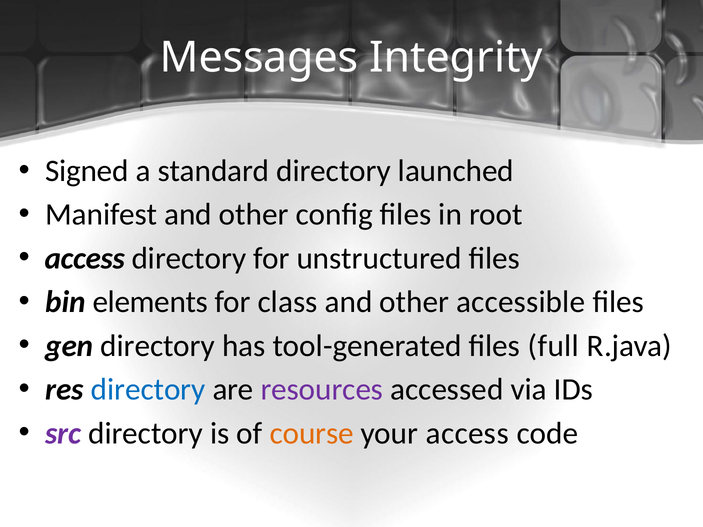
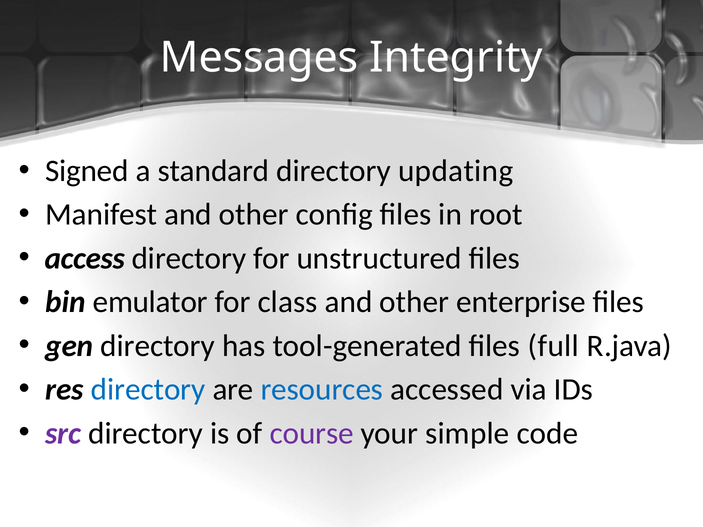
launched: launched -> updating (456, 171)
elements: elements -> emulator (150, 302)
accessible: accessible -> enterprise (521, 302)
resources colour: purple -> blue (322, 390)
course colour: orange -> purple (312, 433)
your access: access -> simple (467, 433)
